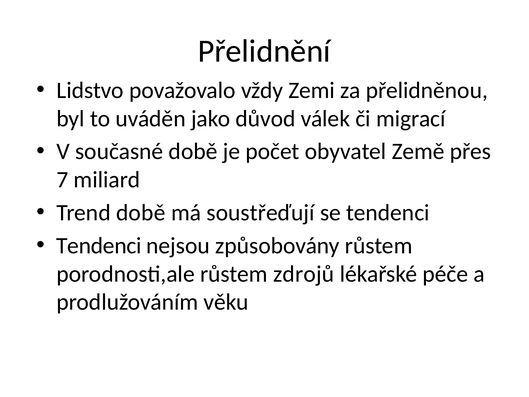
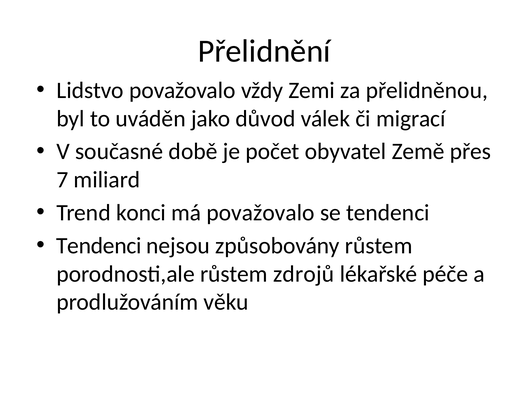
Trend době: době -> konci (141, 213)
má soustřeďují: soustřeďují -> považovalo (261, 213)
